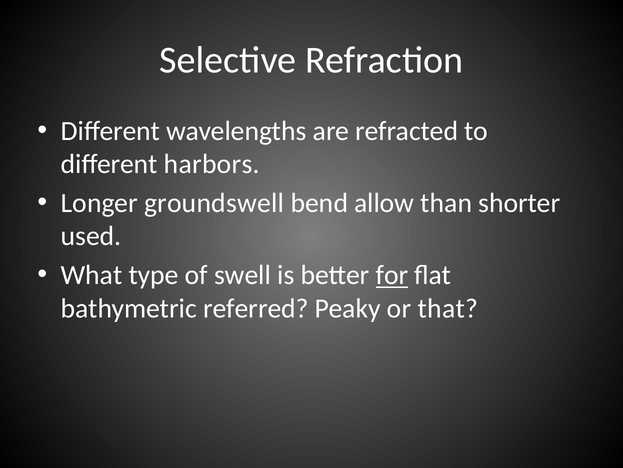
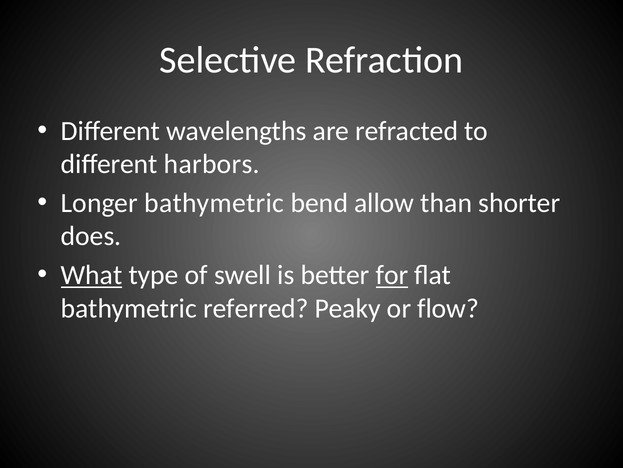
Longer groundswell: groundswell -> bathymetric (214, 203)
used: used -> does (91, 236)
What underline: none -> present (92, 275)
that: that -> flow (448, 308)
